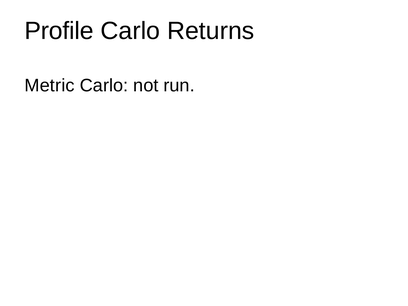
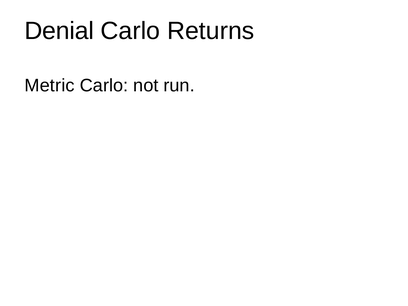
Profile: Profile -> Denial (59, 31)
